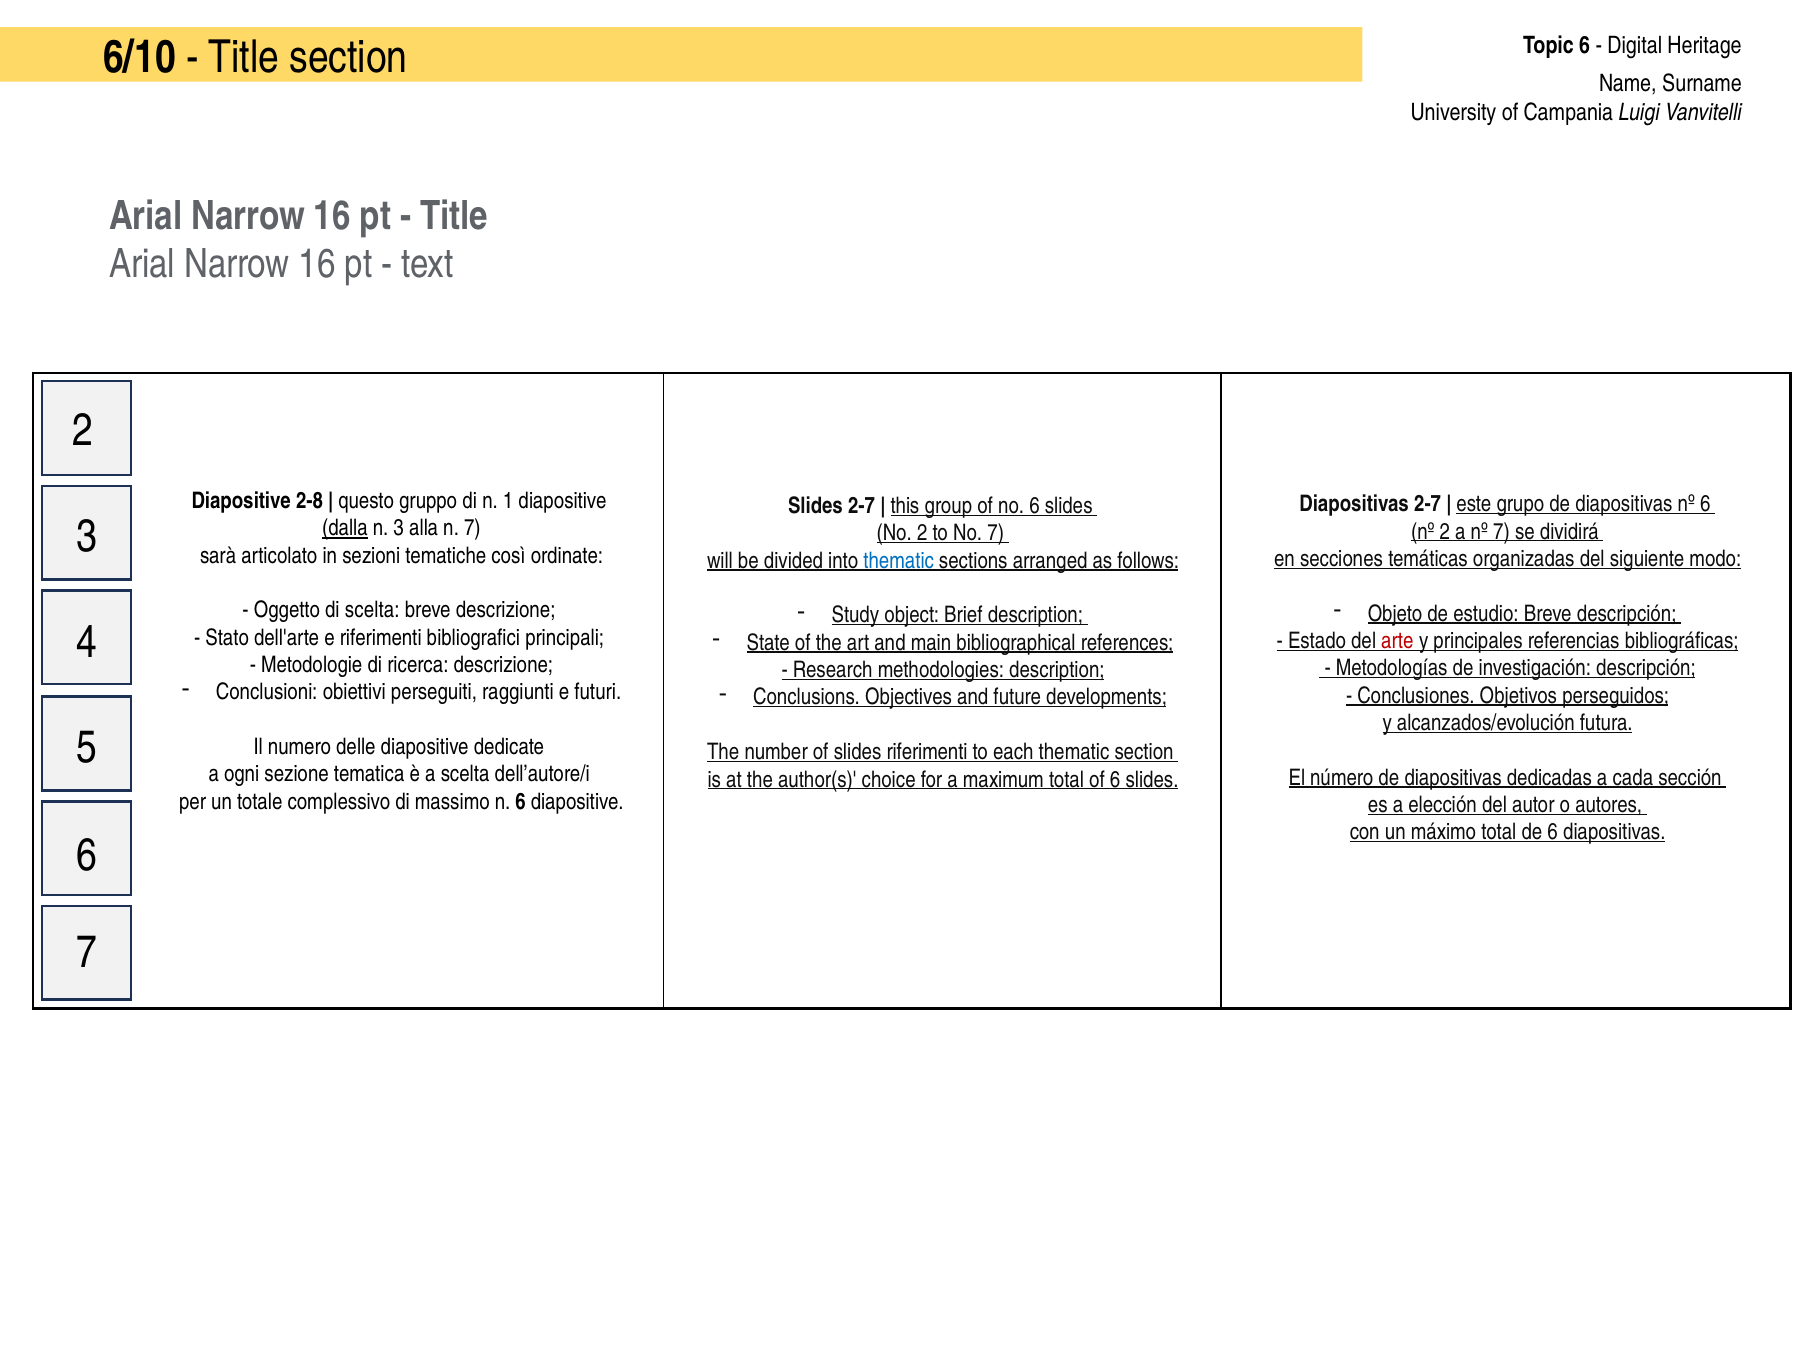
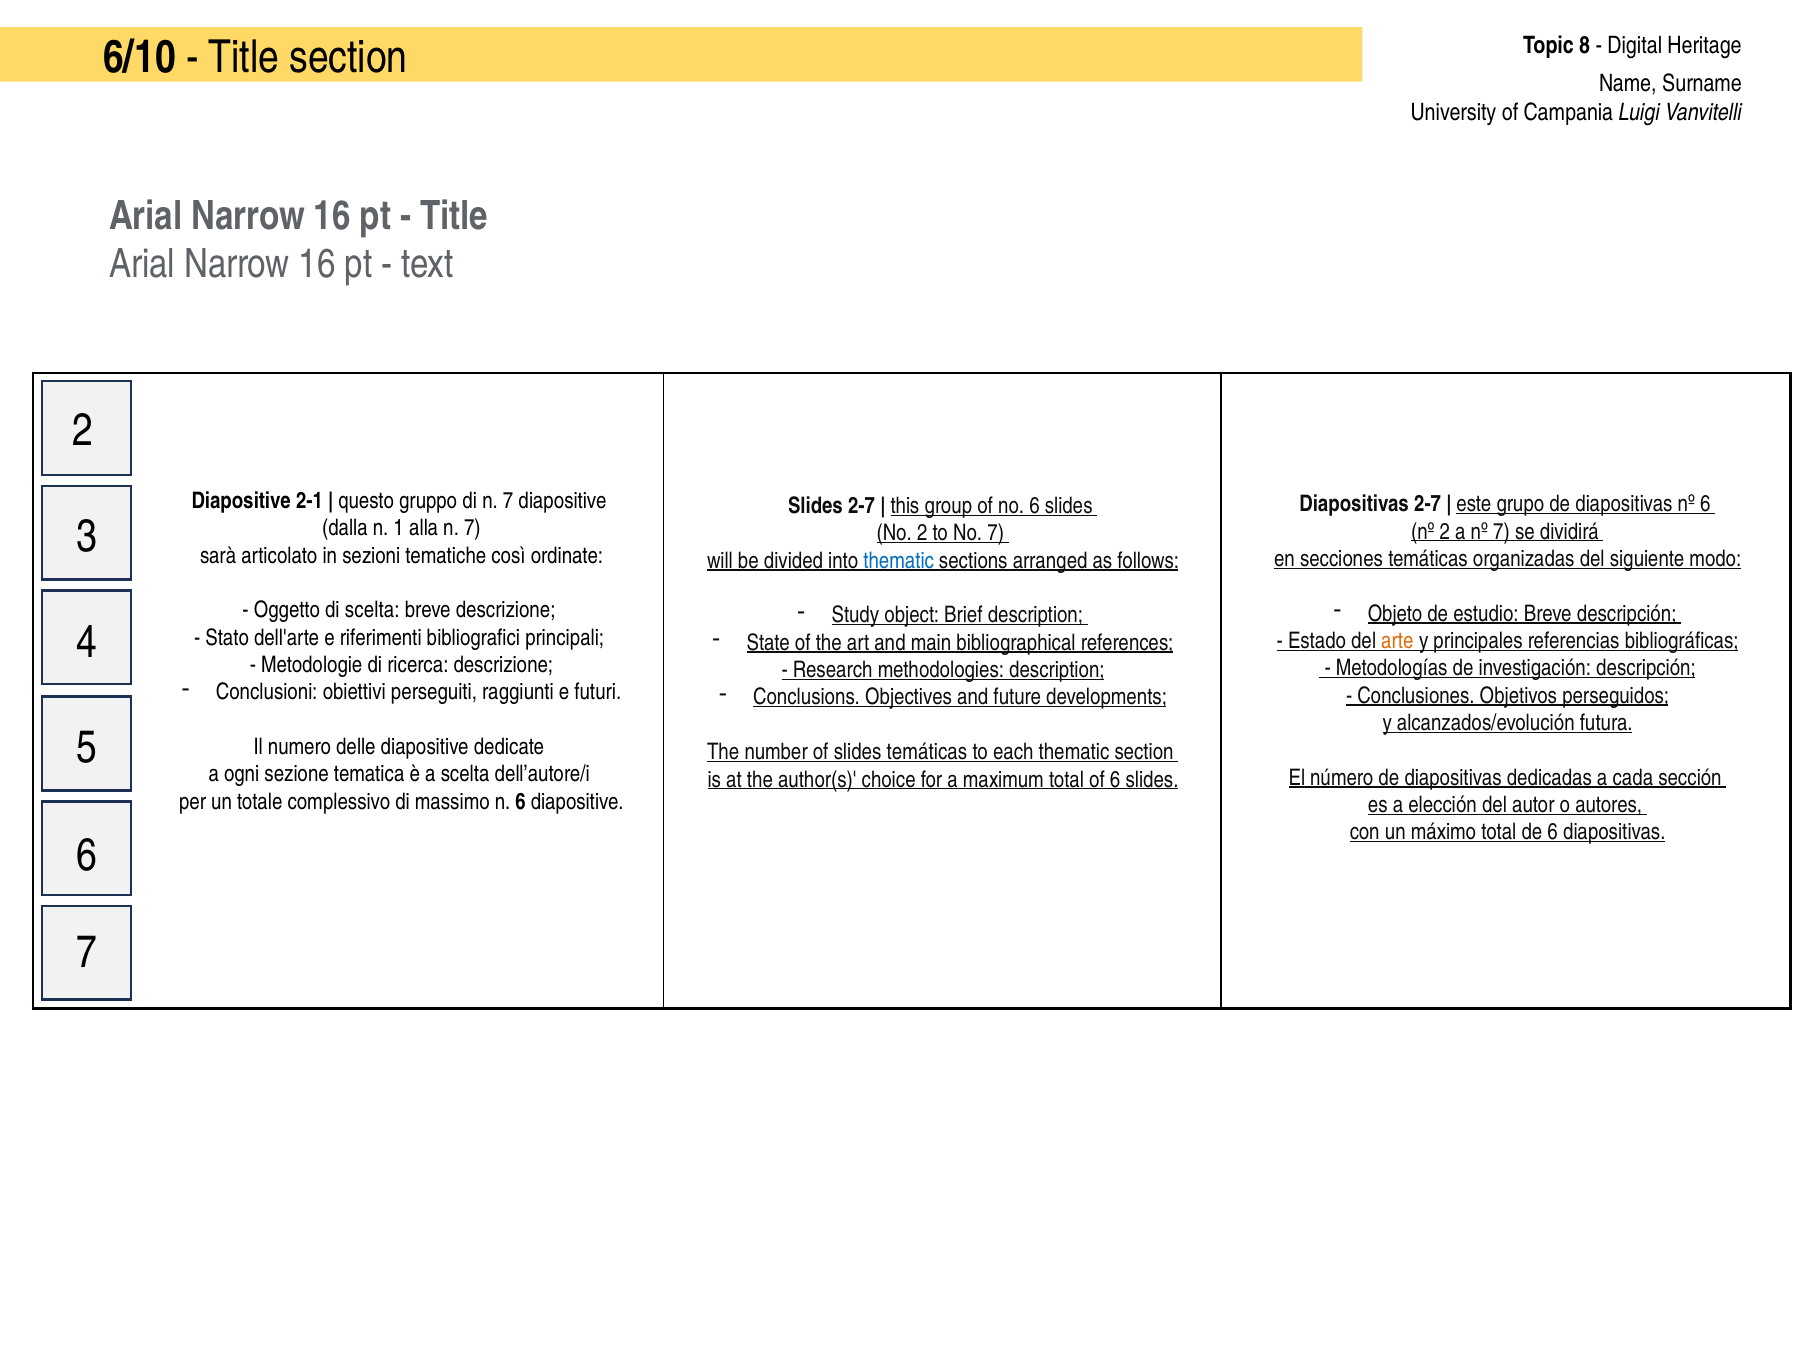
Topic 6: 6 -> 8 (1585, 46)
2-8: 2-8 -> 2-1 (310, 501)
di n 1: 1 -> 7 (508, 501)
dalla underline: present -> none (345, 528)
n 3: 3 -> 1 (399, 528)
arte colour: red -> orange (1397, 641)
slides riferimenti: riferimenti -> temáticas (927, 752)
